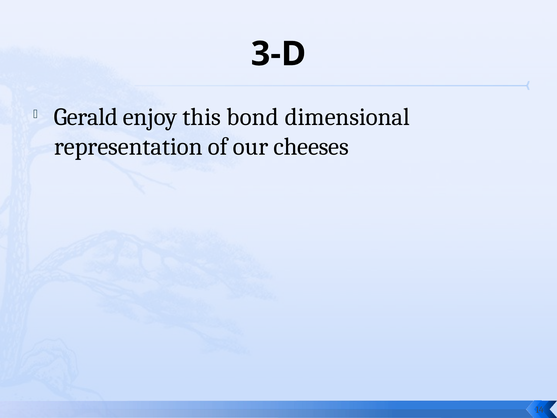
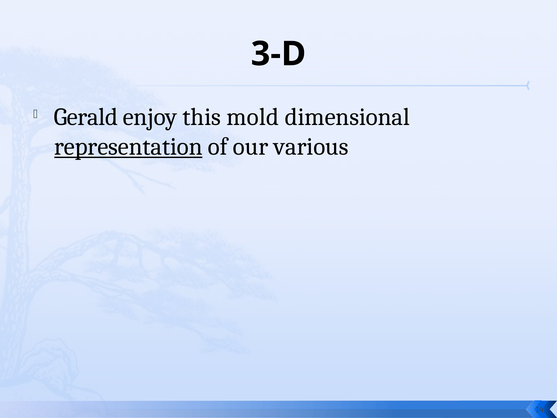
bond: bond -> mold (253, 117)
representation underline: none -> present (128, 147)
cheeses: cheeses -> various (311, 147)
